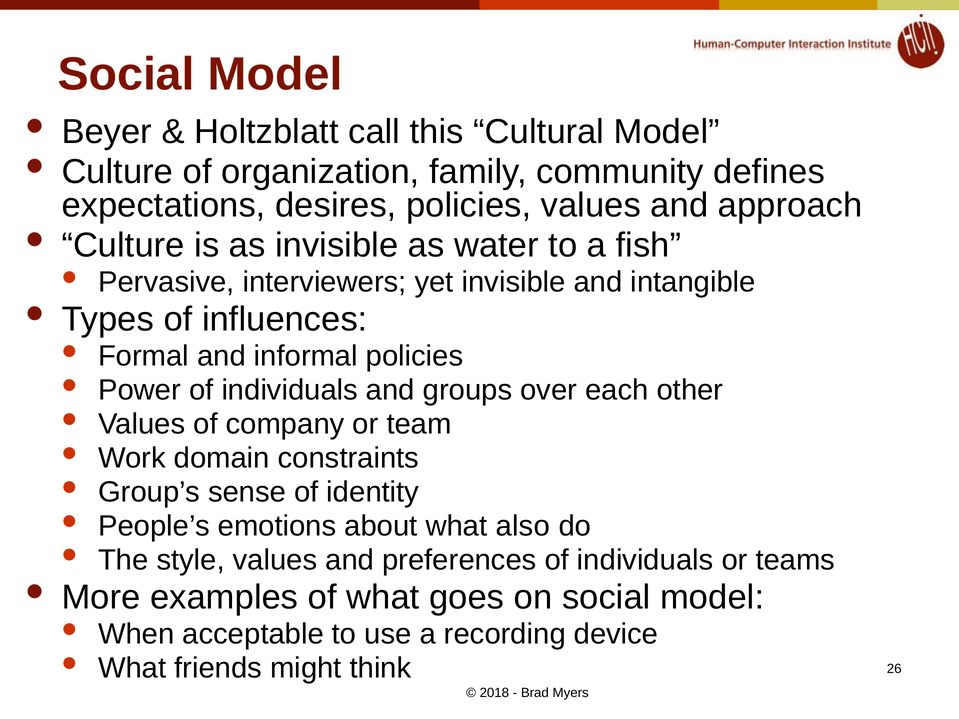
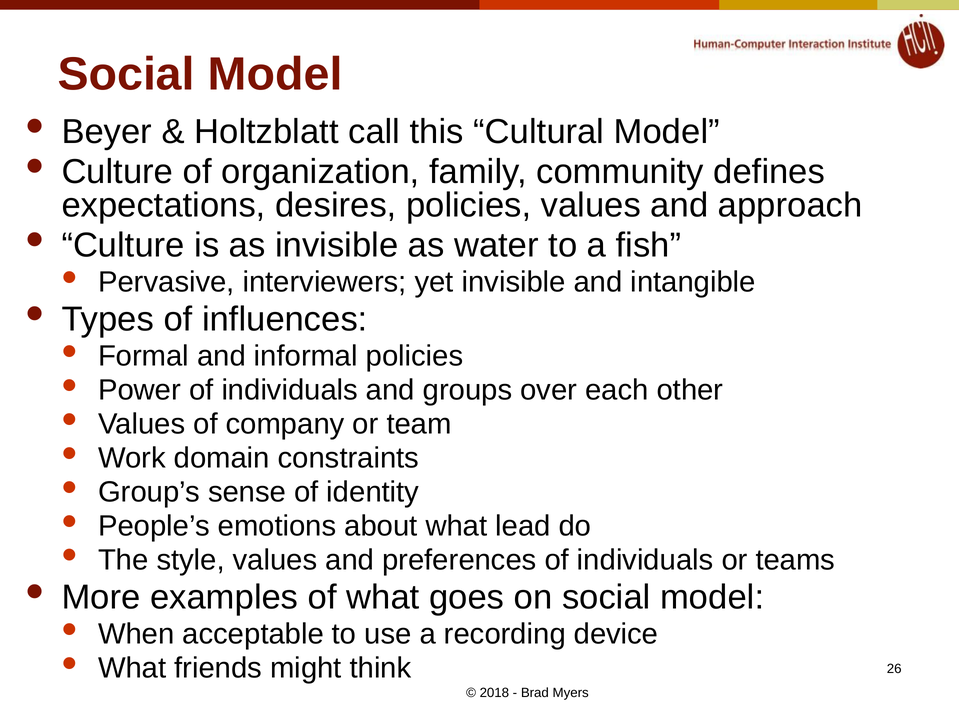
also: also -> lead (523, 526)
